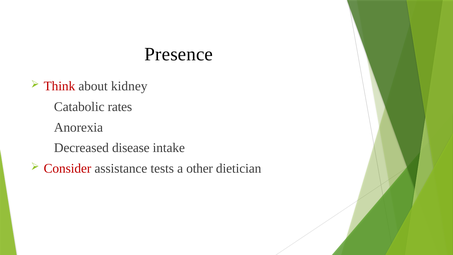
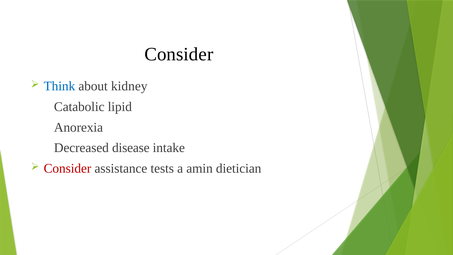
Presence: Presence -> Consider (179, 54)
Think colour: red -> blue (59, 86)
rates: rates -> lipid (120, 107)
other: other -> amin (200, 168)
